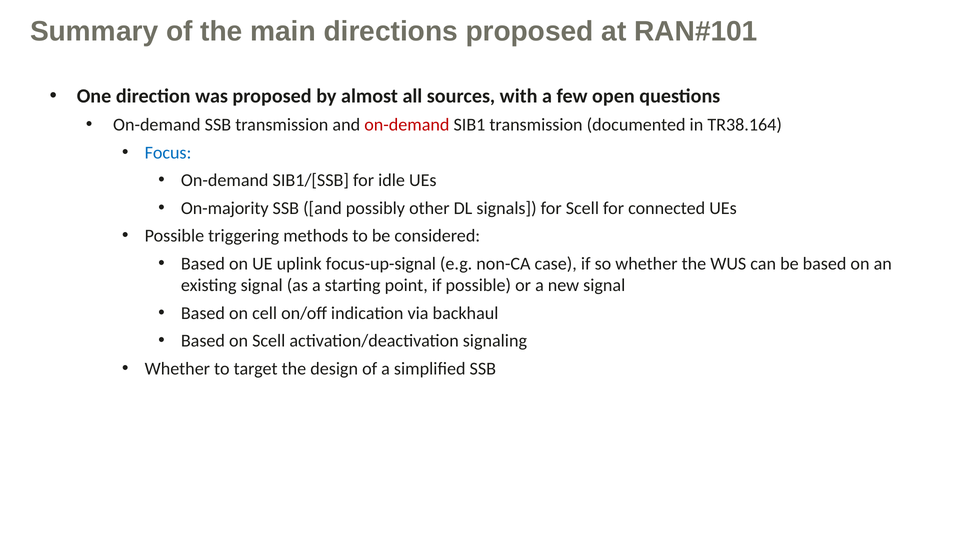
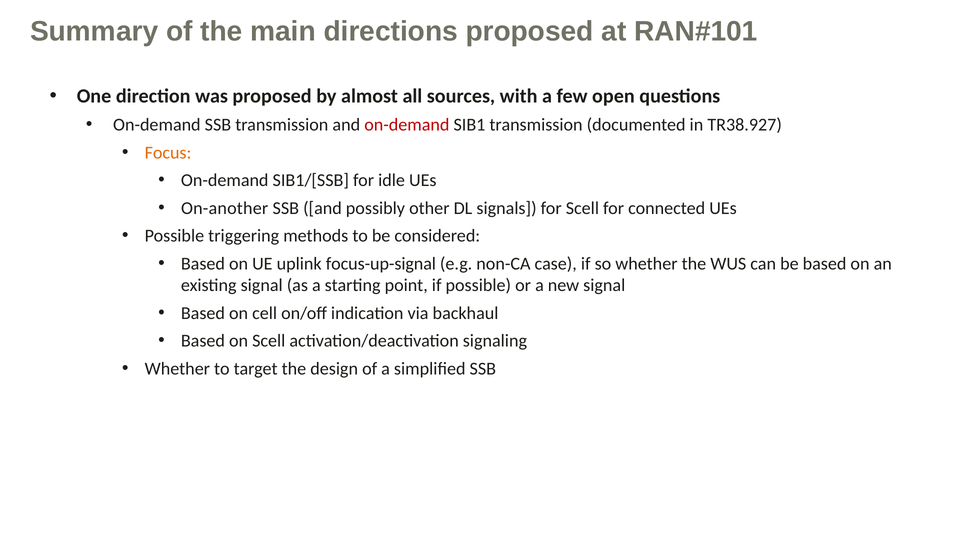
TR38.164: TR38.164 -> TR38.927 (745, 125)
Focus colour: blue -> orange (168, 153)
On-majority: On-majority -> On-another (225, 208)
